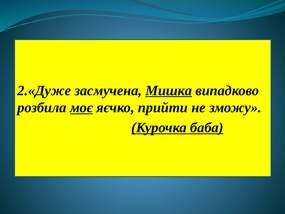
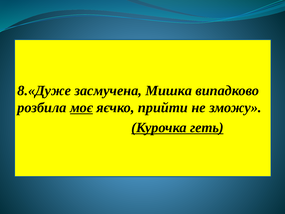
2.«Дуже: 2.«Дуже -> 8.«Дуже (44, 90)
Мишка underline: present -> none (169, 90)
баба: баба -> геть (207, 127)
